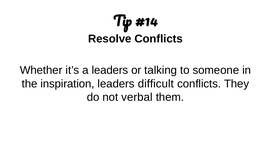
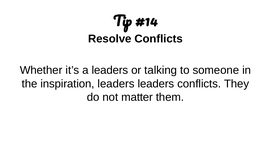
leaders difficult: difficult -> leaders (156, 84)
verbal: verbal -> matter (137, 98)
